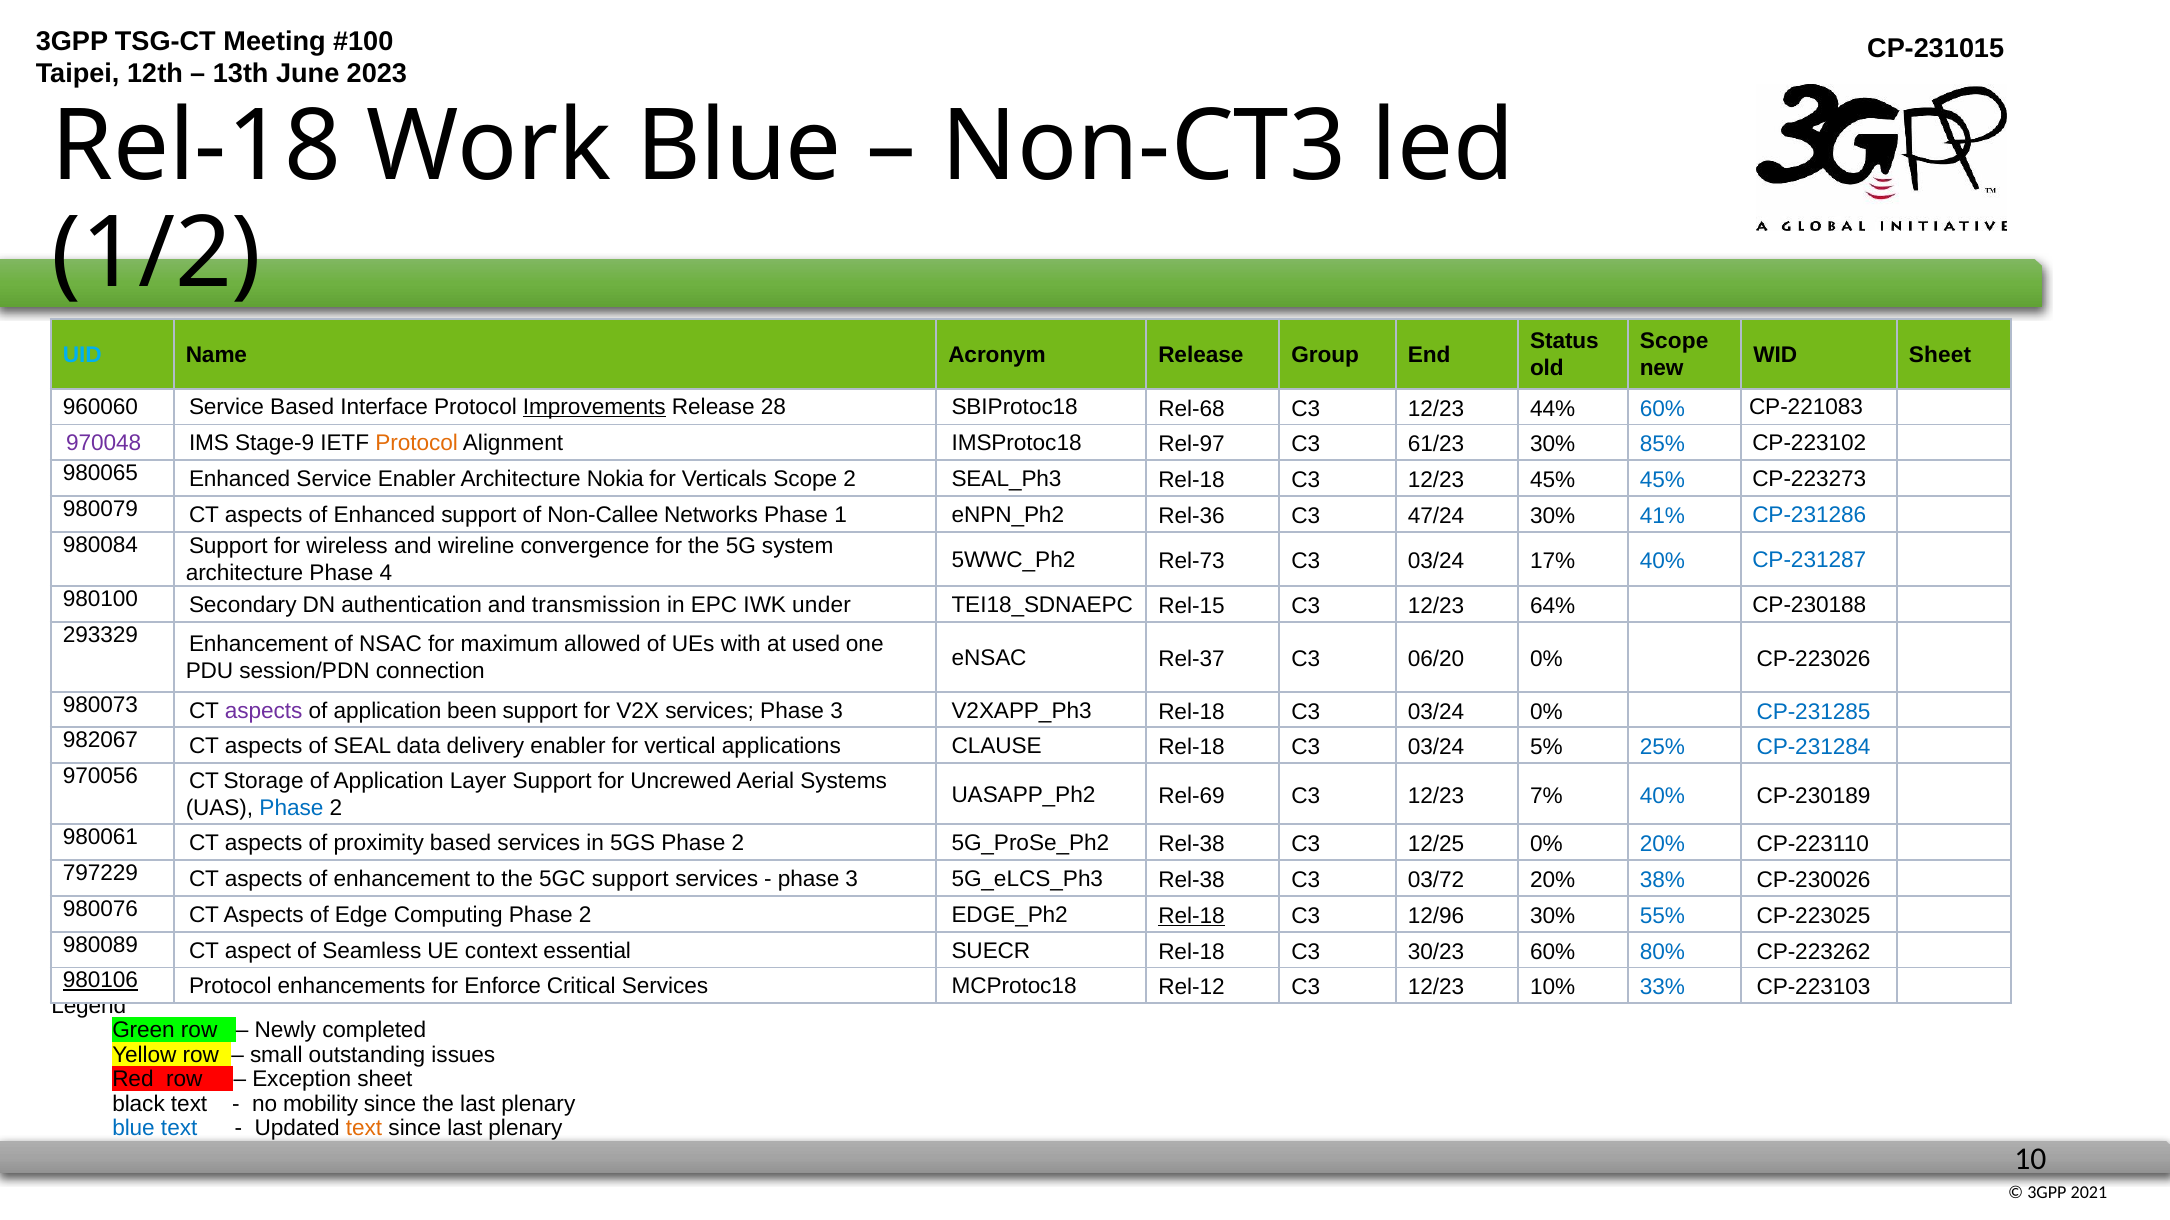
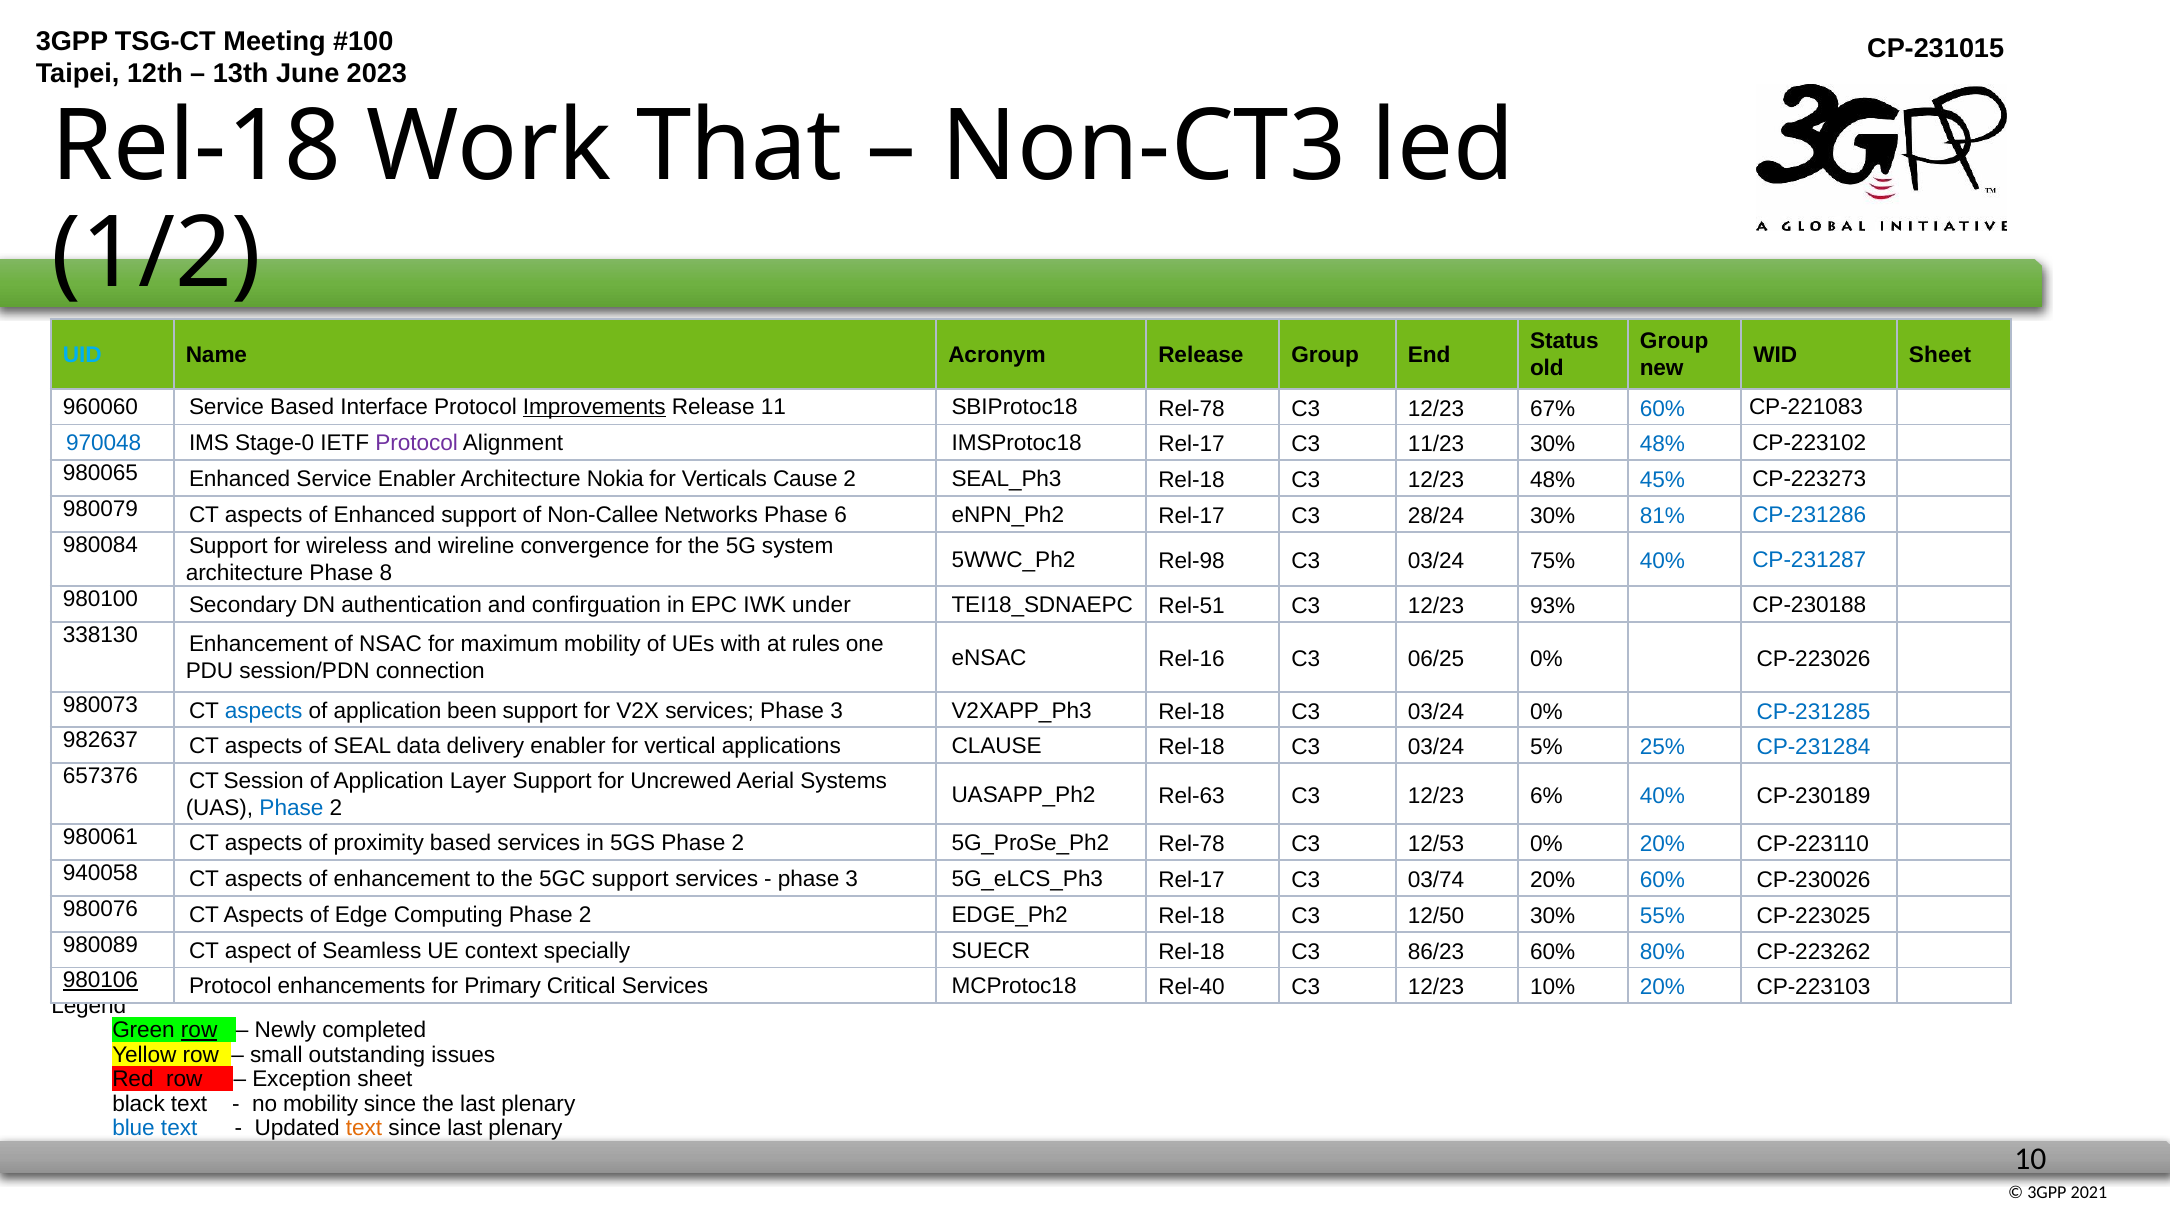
Work Blue: Blue -> That (739, 147)
Scope: Scope -> Group (1674, 341)
28: 28 -> 11 (773, 407)
SBIProtoc18 Rel-68: Rel-68 -> Rel-78 (1192, 409)
44%: 44% -> 67% (1553, 409)
970048 colour: purple -> blue (104, 443)
Stage-9: Stage-9 -> Stage-0 (275, 444)
Protocol colour: orange -> purple (417, 444)
IMSProtoc18 Rel-97: Rel-97 -> Rel-17 (1192, 445)
61/23: 61/23 -> 11/23 (1436, 445)
30% 85%: 85% -> 48% (1662, 445)
Verticals Scope: Scope -> Cause (805, 480)
12/23 45%: 45% -> 48% (1553, 480)
1: 1 -> 6 (841, 515)
Rel-36: Rel-36 -> Rel-17 (1192, 516)
47/24: 47/24 -> 28/24 (1436, 516)
41%: 41% -> 81% (1662, 516)
Rel-73: Rel-73 -> Rel-98 (1192, 561)
17%: 17% -> 75% (1553, 561)
4: 4 -> 8 (386, 574)
transmission: transmission -> confirguation (596, 605)
Rel-15: Rel-15 -> Rel-51 (1192, 606)
64%: 64% -> 93% (1553, 606)
293329: 293329 -> 338130 (100, 635)
maximum allowed: allowed -> mobility (602, 645)
used: used -> rules (816, 645)
Rel-37: Rel-37 -> Rel-16 (1192, 659)
06/20: 06/20 -> 06/25 (1436, 659)
aspects colour: purple -> blue (264, 711)
982067: 982067 -> 982637 (100, 741)
970056: 970056 -> 657376 (100, 777)
Storage: Storage -> Session (264, 782)
Rel-69: Rel-69 -> Rel-63 (1192, 796)
7%: 7% -> 6% (1546, 796)
Rel-38: Rel-38 -> Rel-78 (1192, 845)
12/25: 12/25 -> 12/53 (1436, 845)
797229: 797229 -> 940058 (100, 873)
Rel-38: Rel-38 -> Rel-17 (1192, 880)
03/72: 03/72 -> 03/74 (1436, 880)
20% 38%: 38% -> 60% (1662, 880)
Rel-18 underline: present -> none (1192, 916)
12/96: 12/96 -> 12/50 (1436, 916)
essential: essential -> specially (587, 951)
30/23: 30/23 -> 86/23 (1436, 952)
Enforce: Enforce -> Primary (503, 987)
Rel-12: Rel-12 -> Rel-40 (1192, 988)
10% 33%: 33% -> 20% (1662, 988)
row underline: none -> present (199, 1031)
